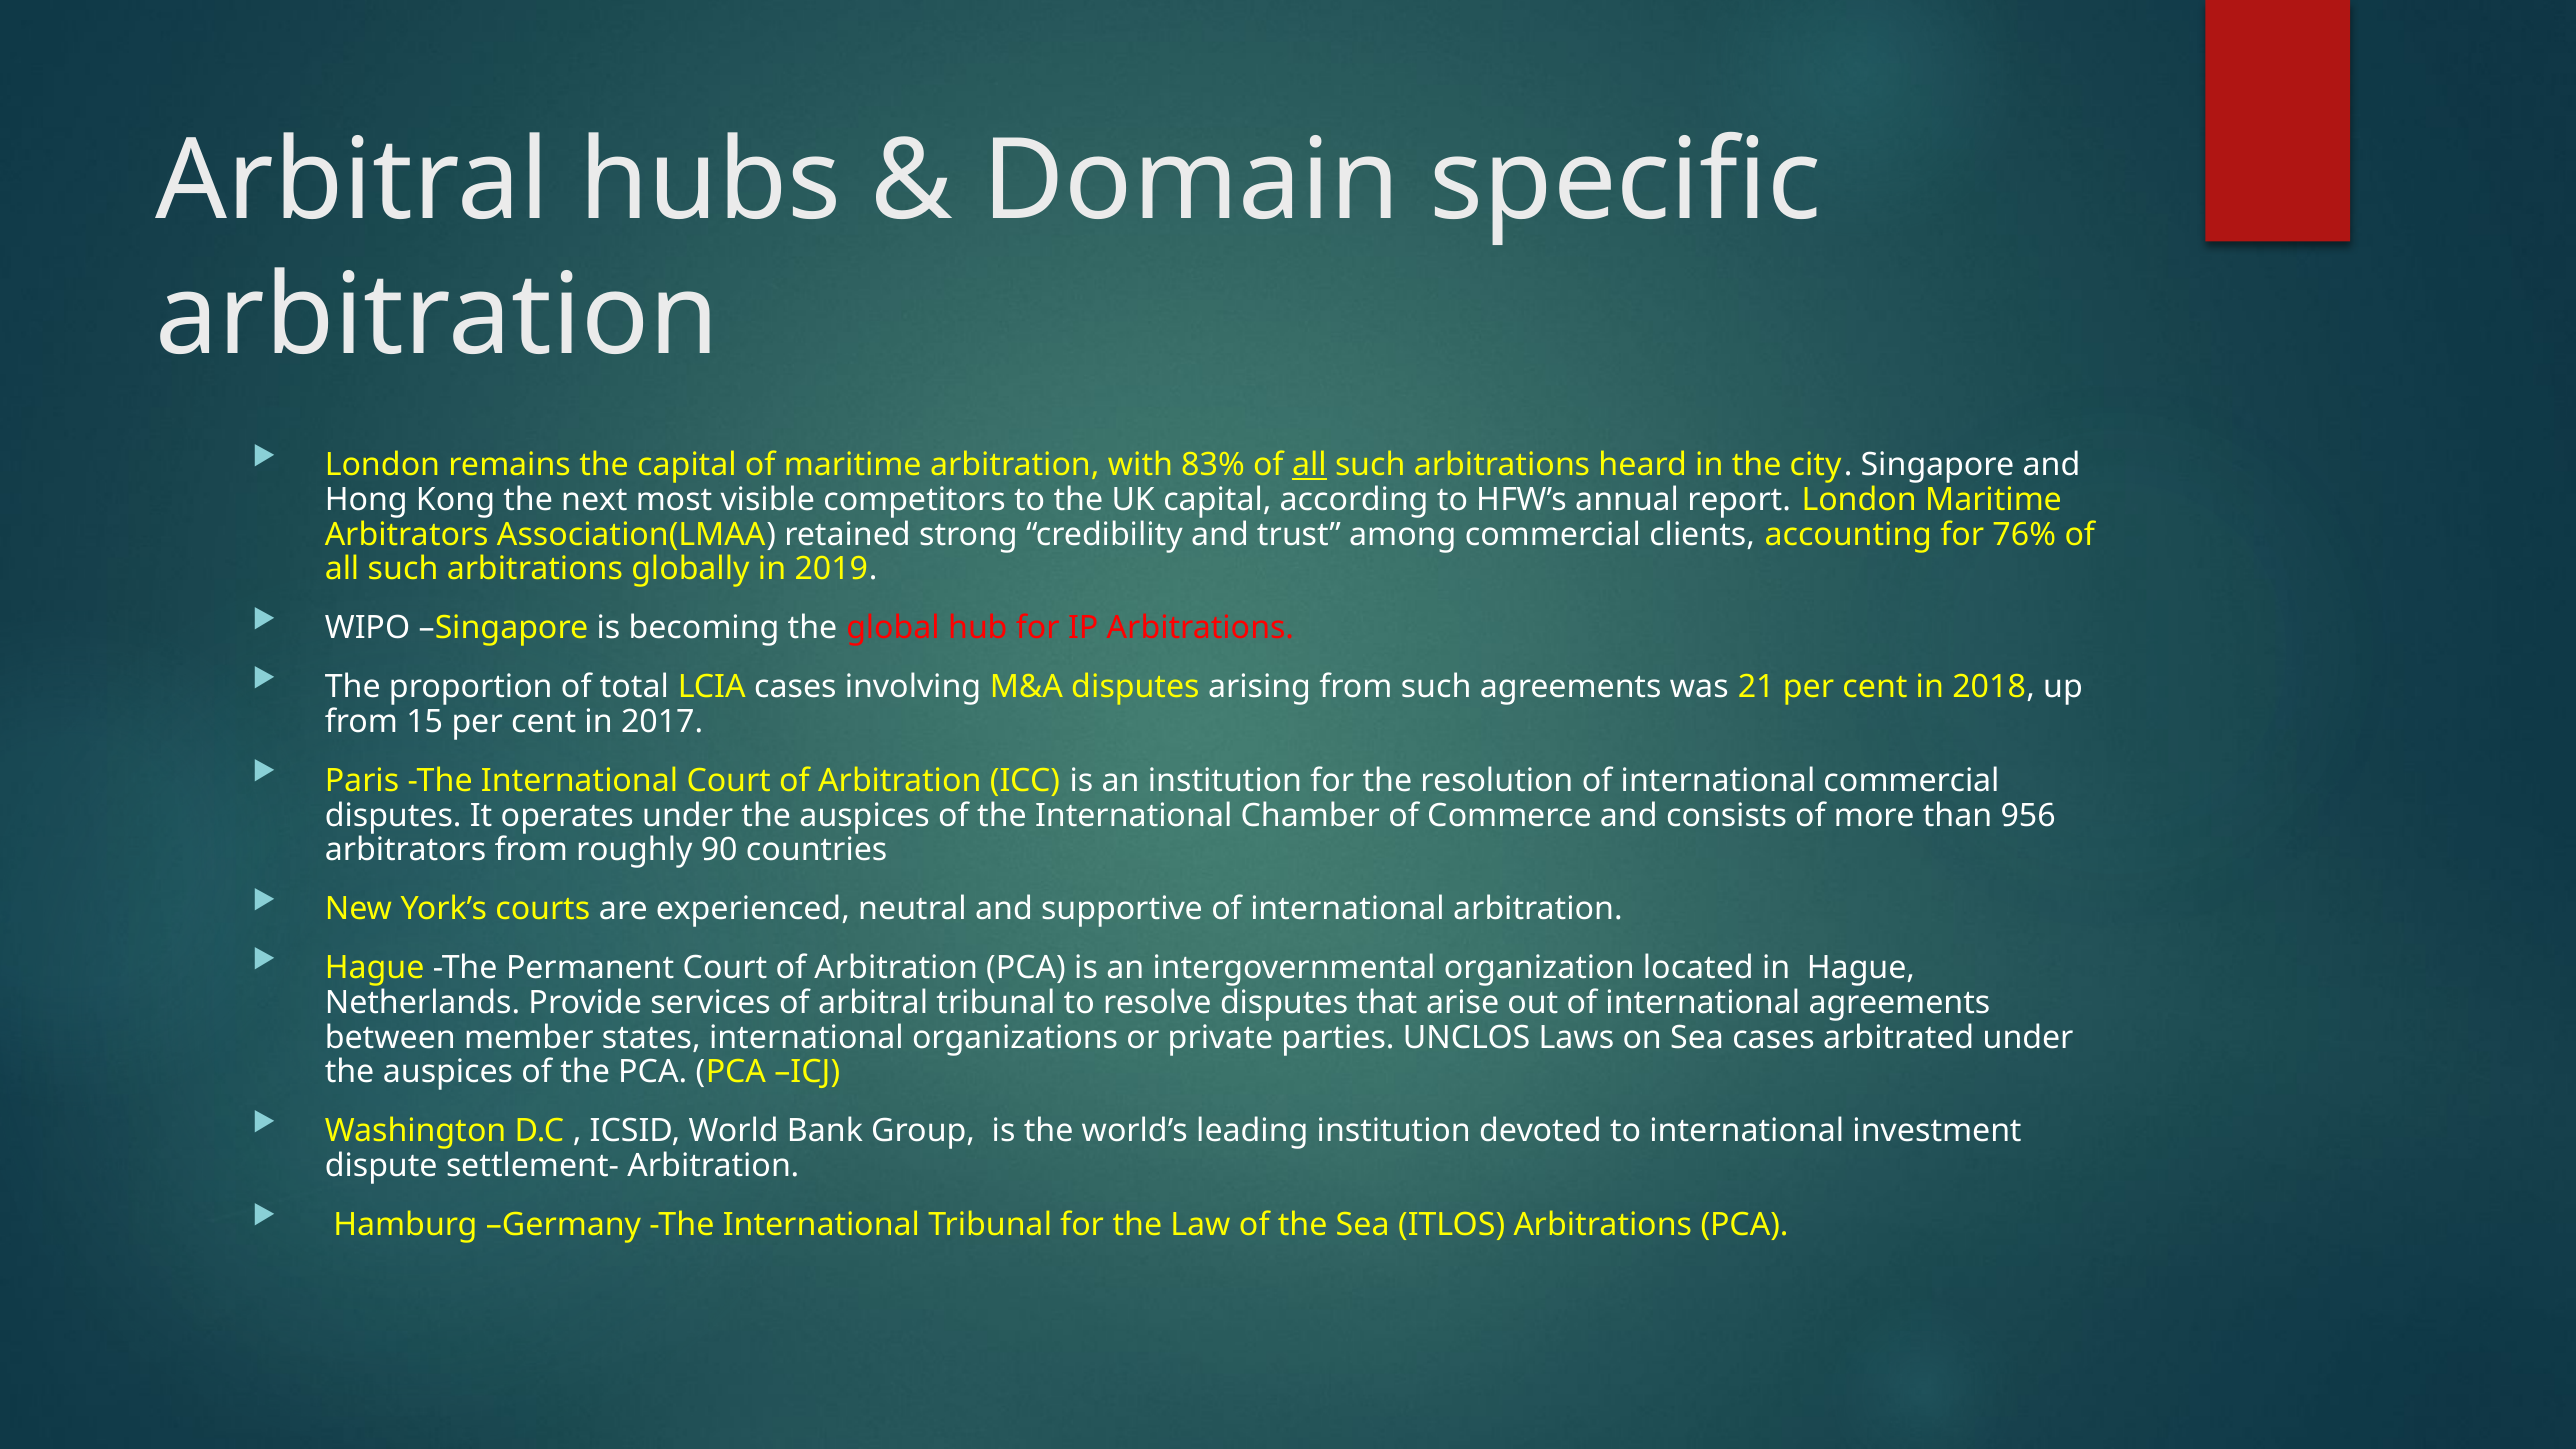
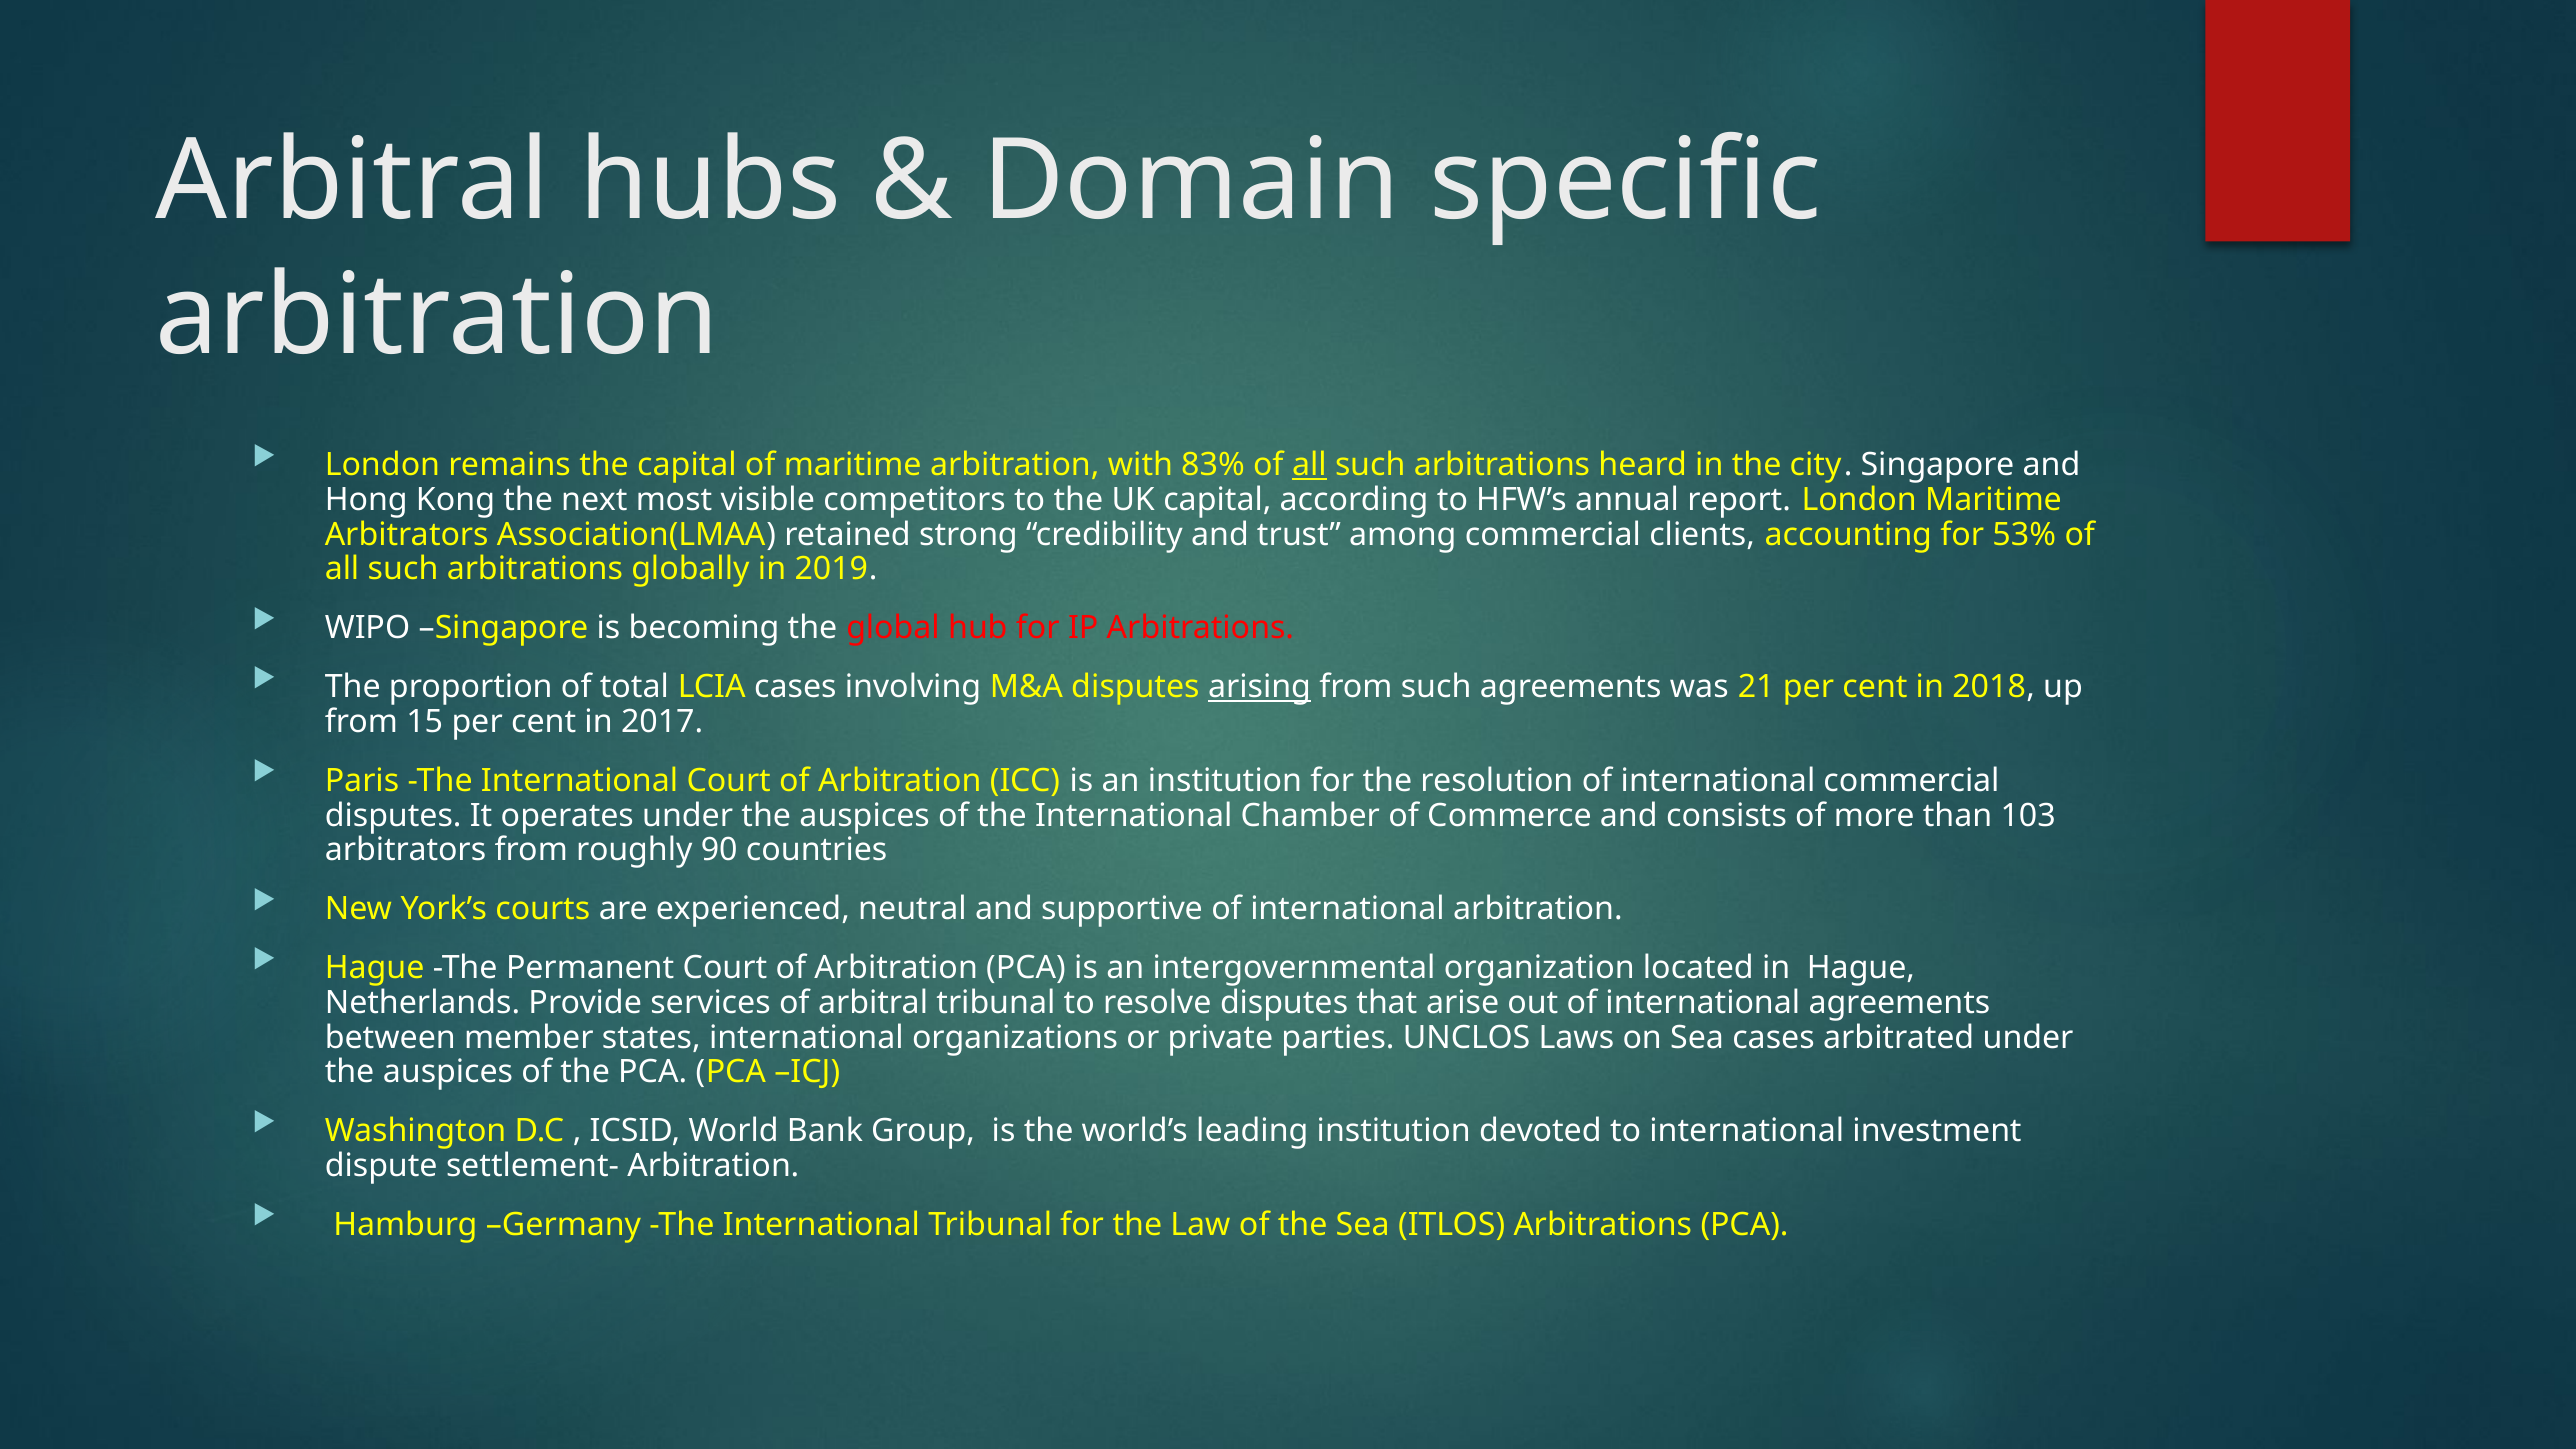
76%: 76% -> 53% (2024, 535)
arising underline: none -> present (1260, 687)
956: 956 -> 103 (2028, 815)
